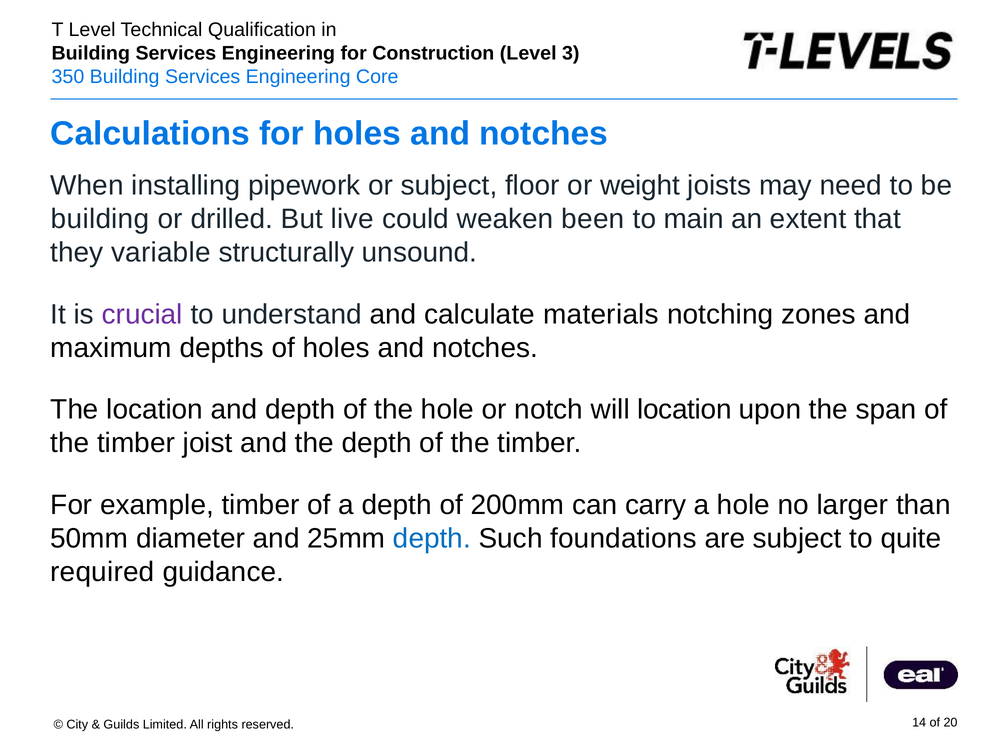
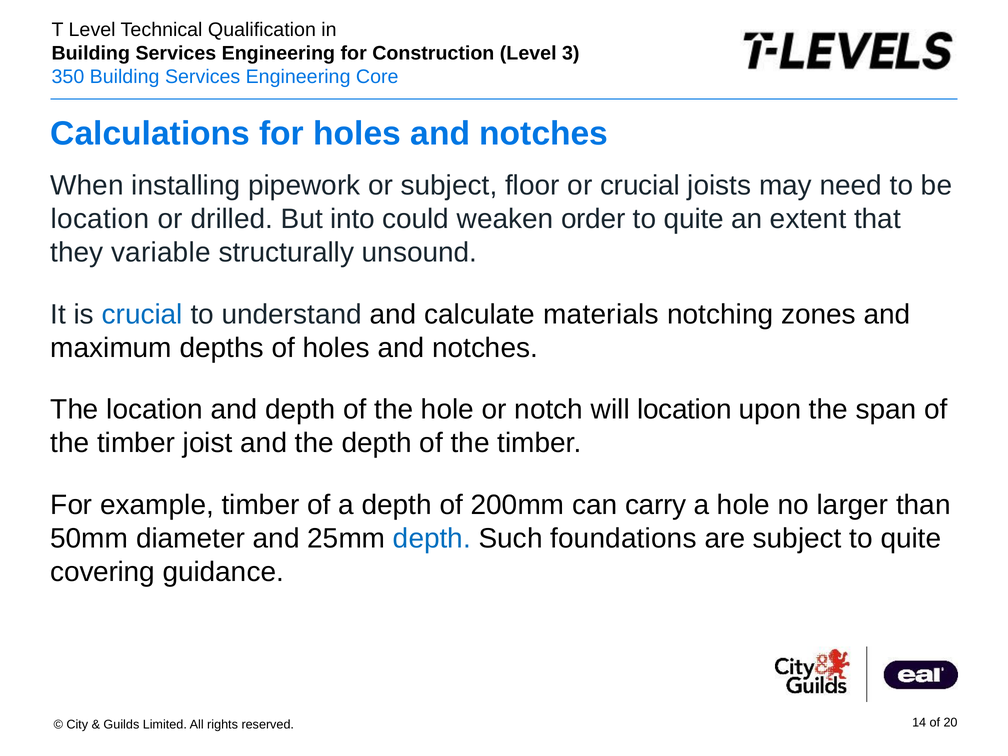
or weight: weight -> crucial (640, 185)
building: building -> location (100, 219)
live: live -> into (353, 219)
been: been -> order (593, 219)
main: main -> quite (694, 219)
crucial colour: purple -> blue (142, 314)
required: required -> covering (103, 572)
